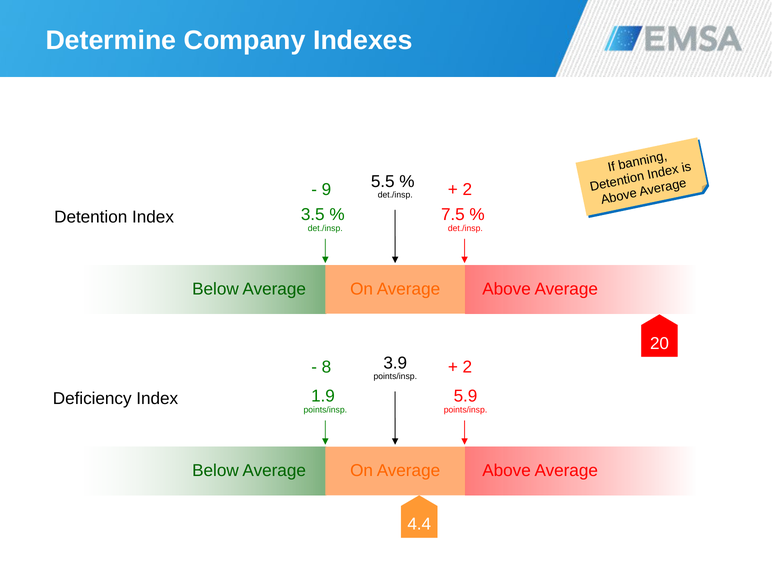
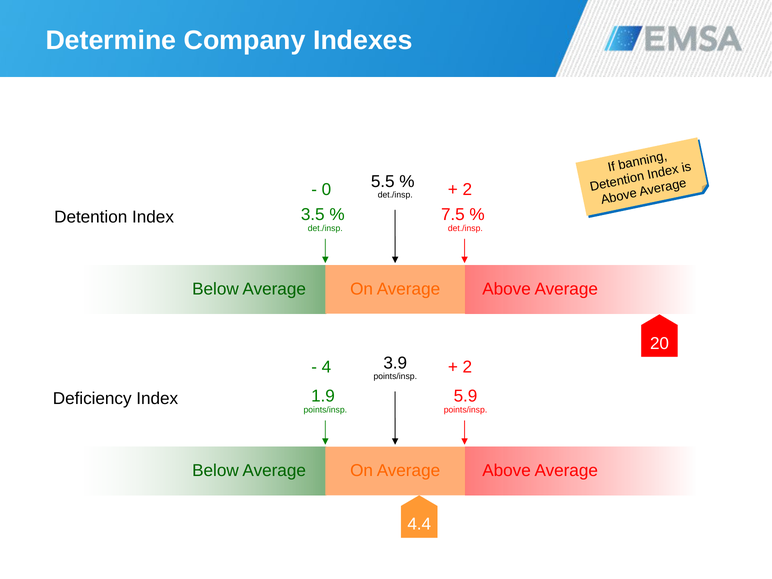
9: 9 -> 0 (326, 189)
8: 8 -> 4 (326, 367)
